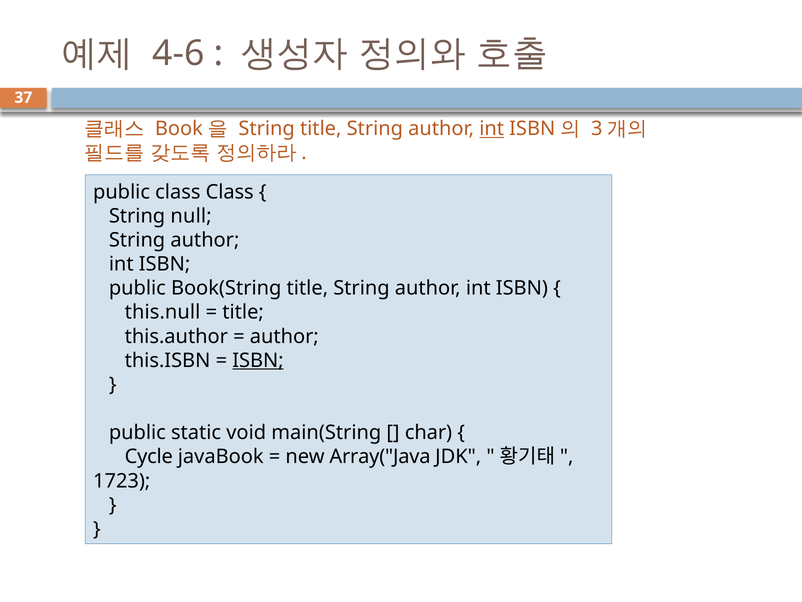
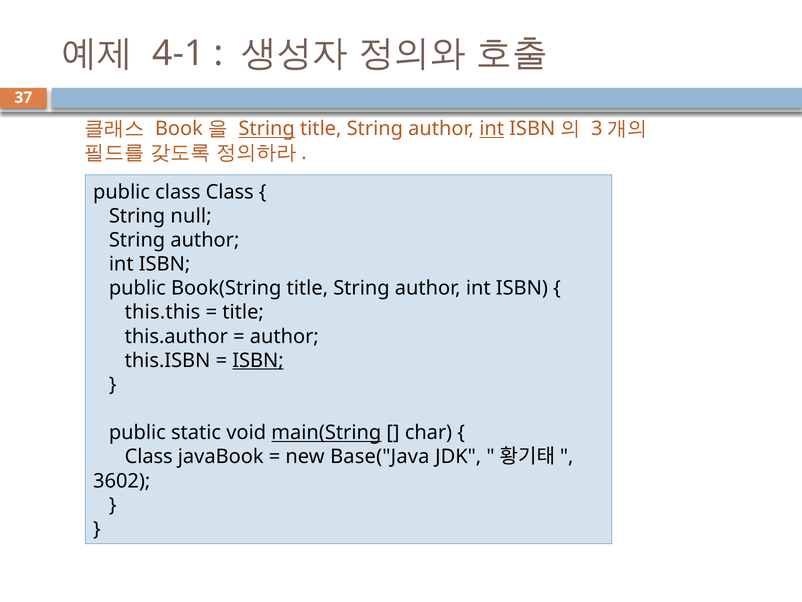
4-6: 4-6 -> 4-1 (178, 53)
String underline: none -> present (267, 129)
this.null: this.null -> this.this (163, 312)
main(String underline: none -> present (326, 432)
Cycle: Cycle -> Class (149, 456)
Array("Java: Array("Java -> Base("Java (380, 456)
1723: 1723 -> 3602 (122, 481)
